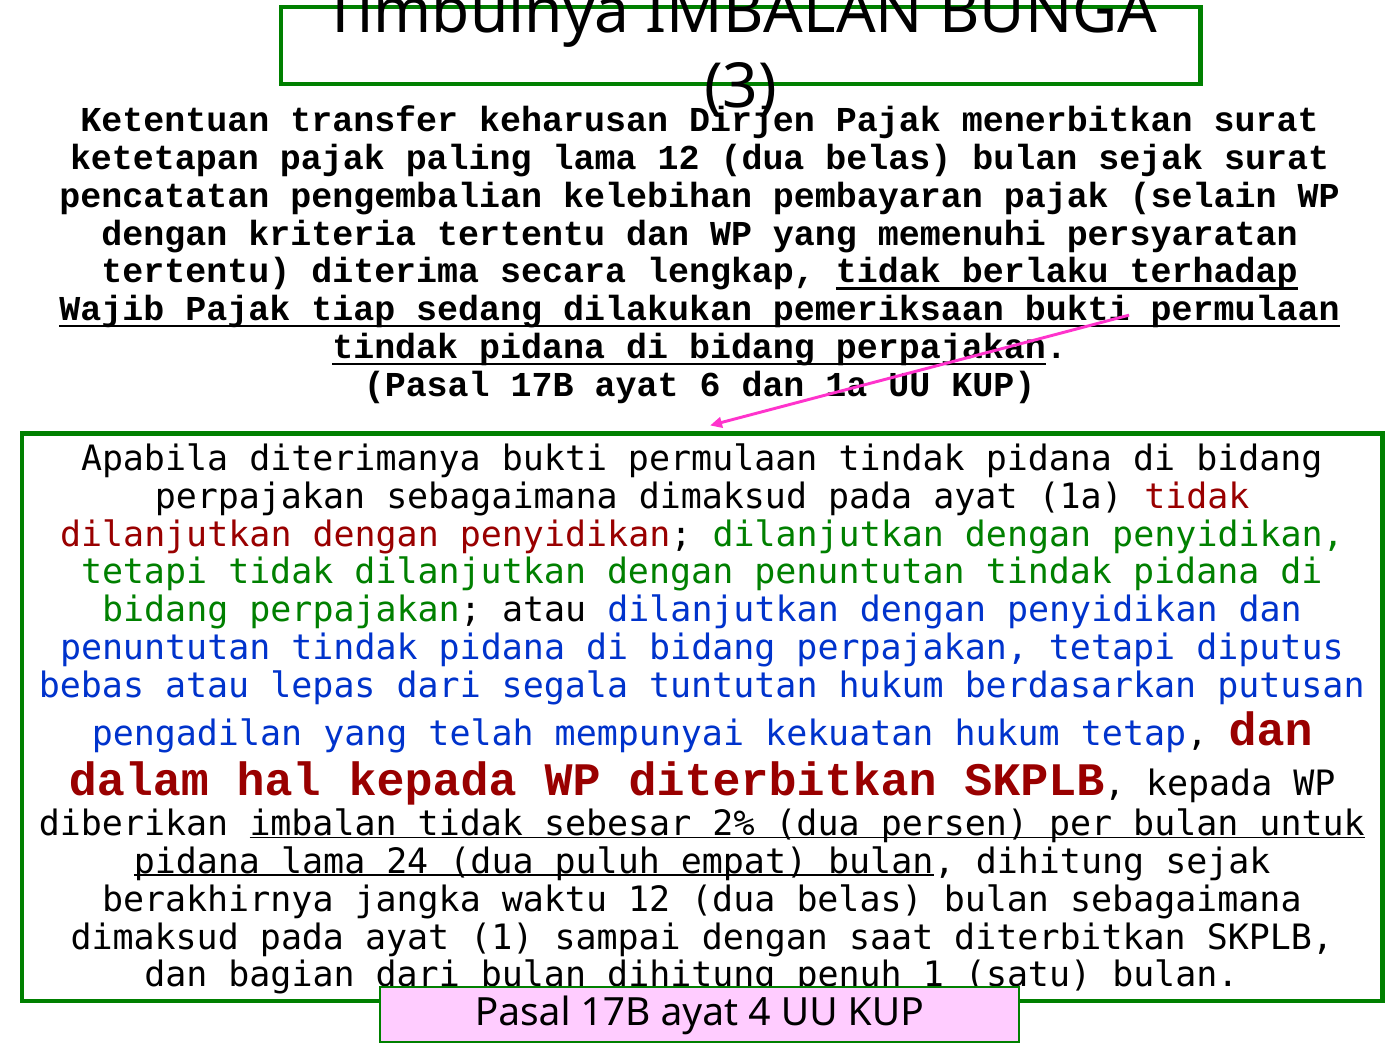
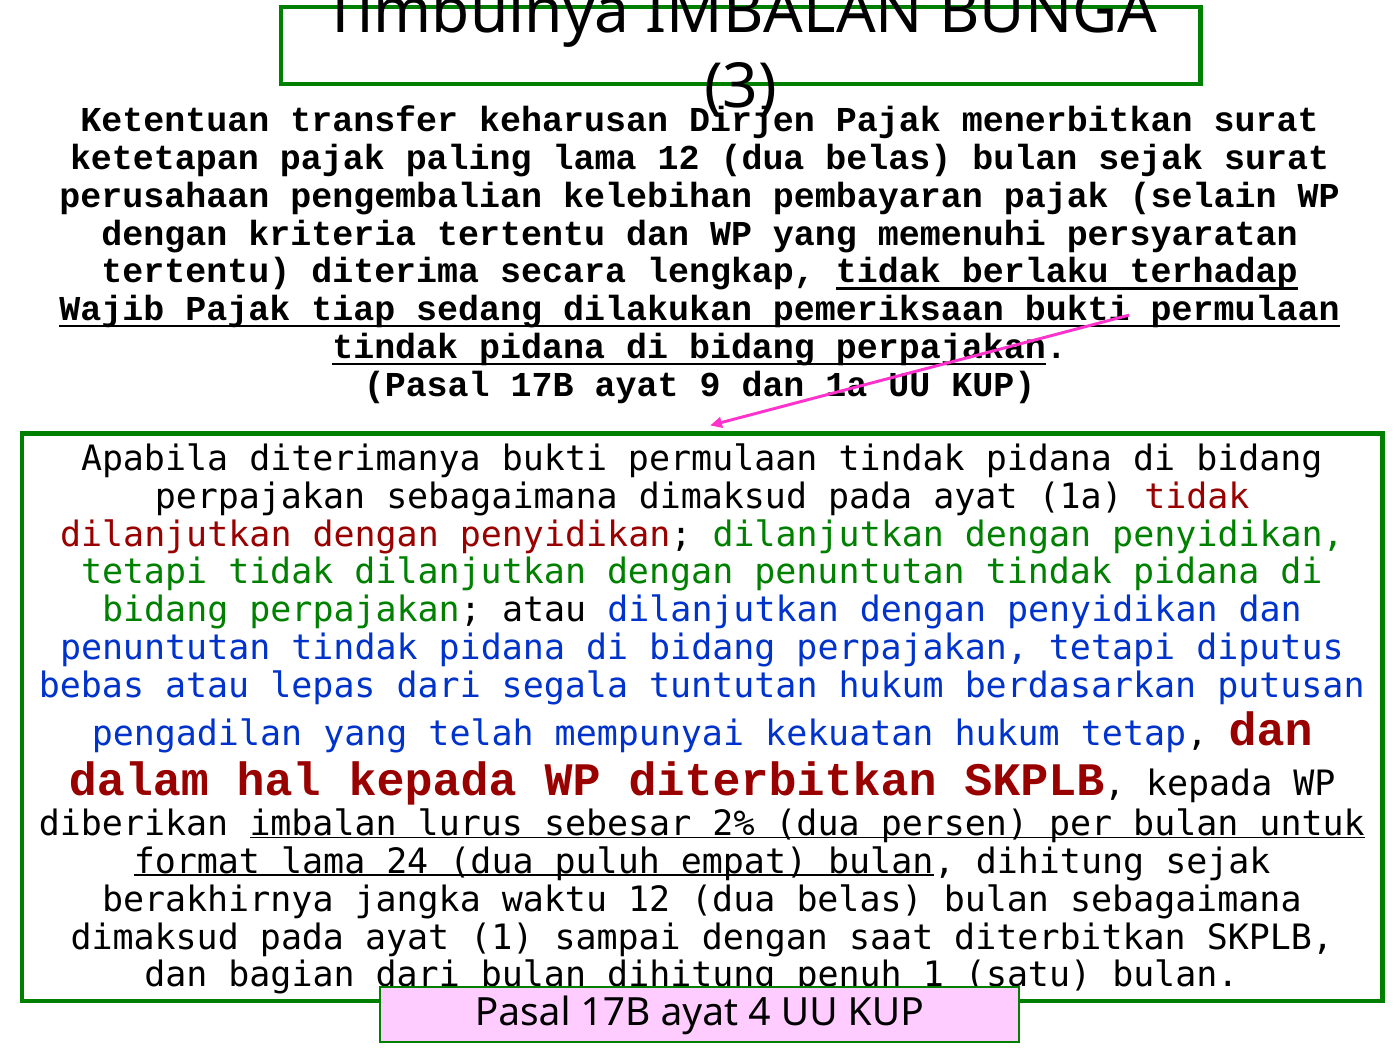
pencatatan: pencatatan -> perusahaan (164, 196)
6: 6 -> 9 (710, 385)
imbalan tidak: tidak -> lurus (470, 824)
pidana: pidana -> format (197, 862)
